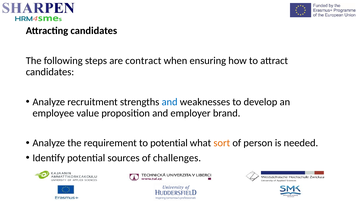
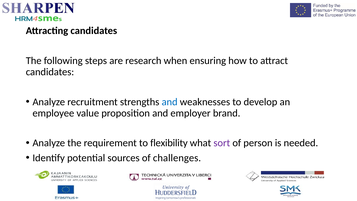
contract: contract -> research (143, 61)
to potential: potential -> flexibility (169, 143)
sort colour: orange -> purple (222, 143)
